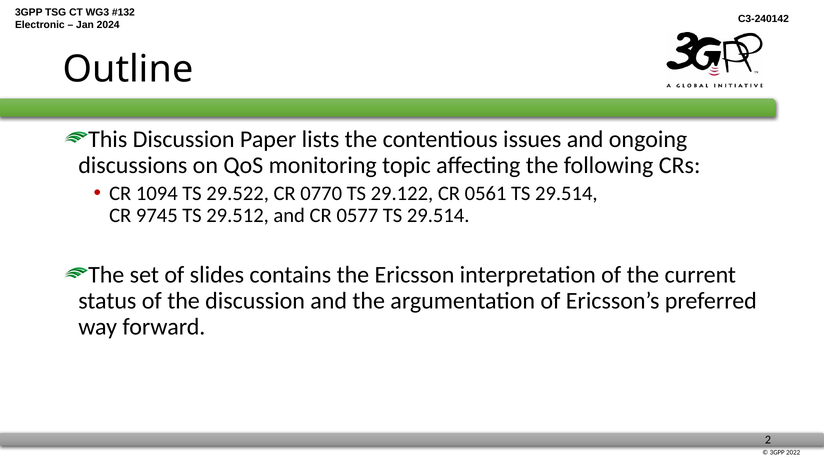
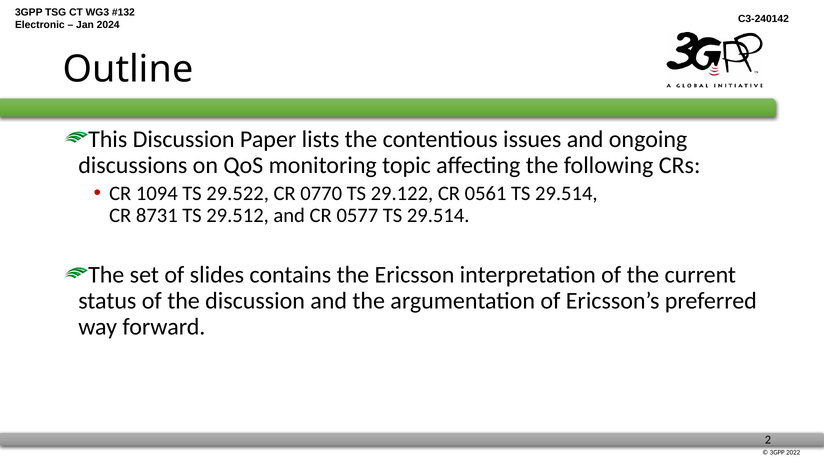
9745: 9745 -> 8731 (157, 216)
